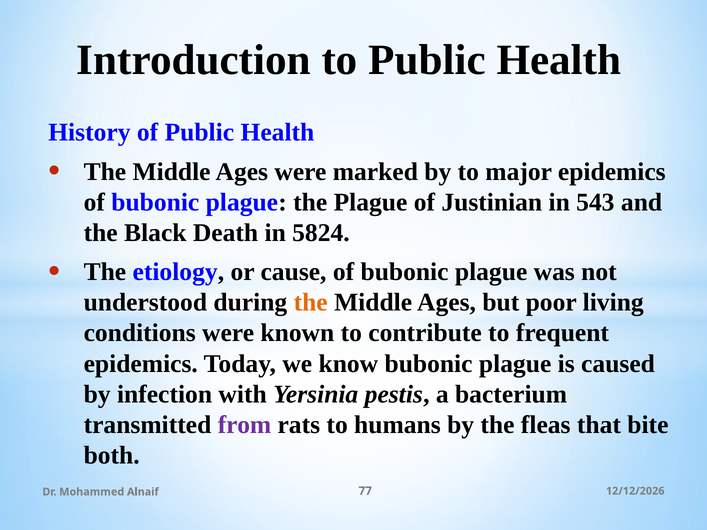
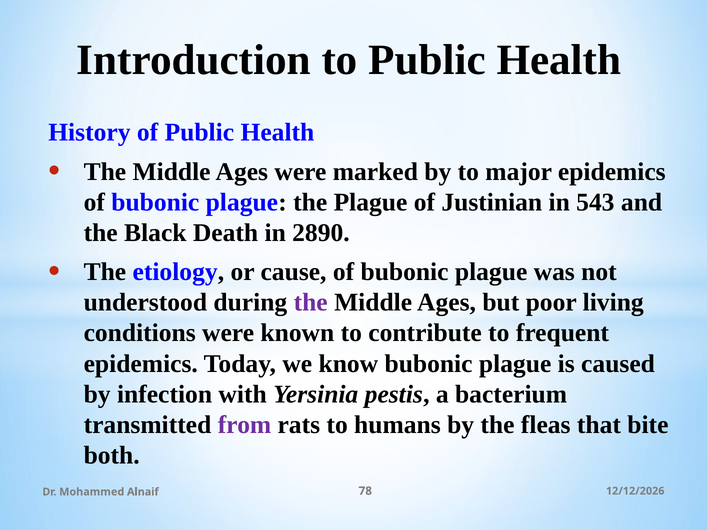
5824: 5824 -> 2890 (321, 233)
the colour: orange -> purple (311, 303)
77: 77 -> 78 (365, 491)
